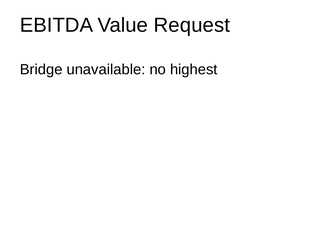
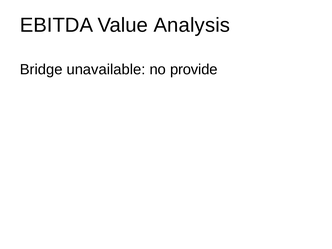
Request: Request -> Analysis (192, 25)
highest: highest -> provide (194, 70)
